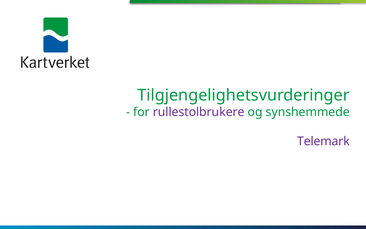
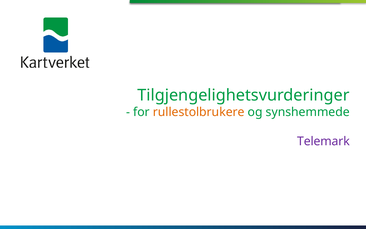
rullestolbrukere colour: purple -> orange (199, 112)
